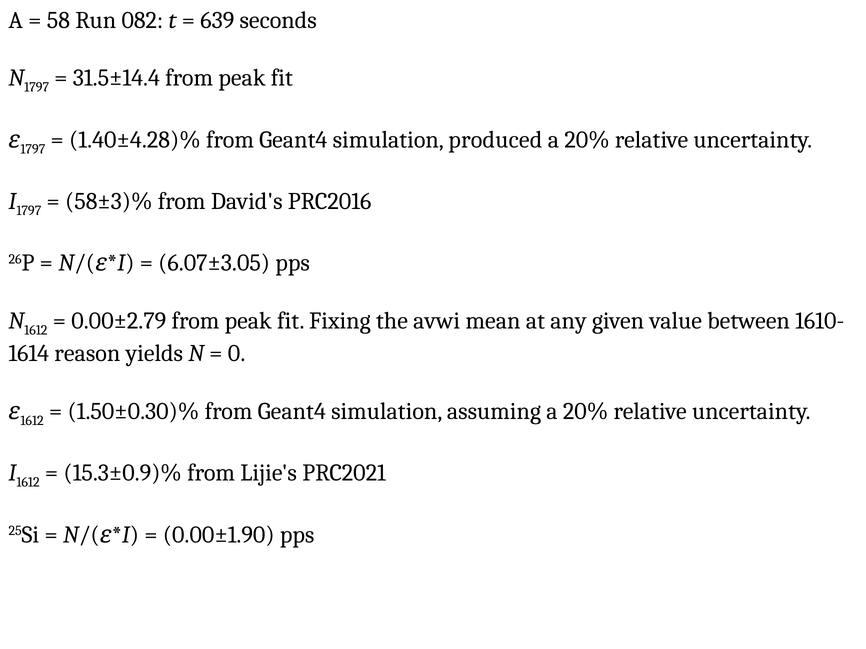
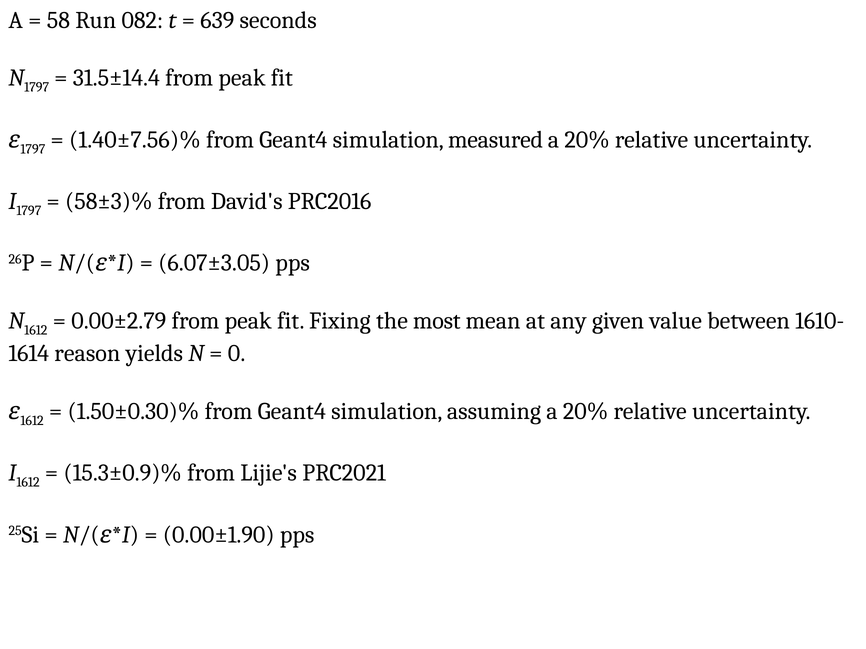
1.40±4.28)%: 1.40±4.28)% -> 1.40±7.56)% (135, 140)
produced: produced -> measured (496, 140)
avwi: avwi -> most (437, 321)
